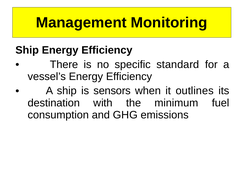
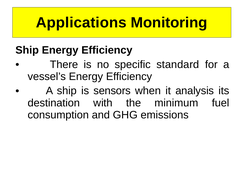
Management: Management -> Applications (81, 23)
outlines: outlines -> analysis (195, 91)
